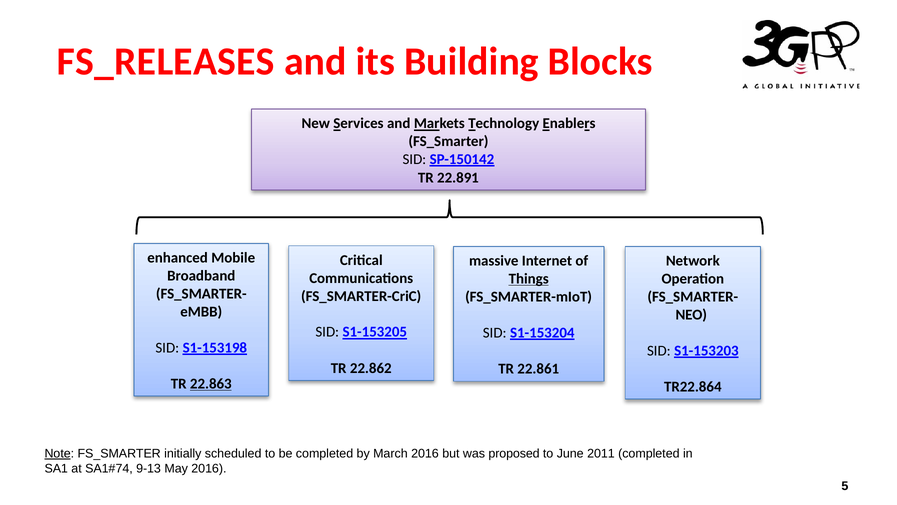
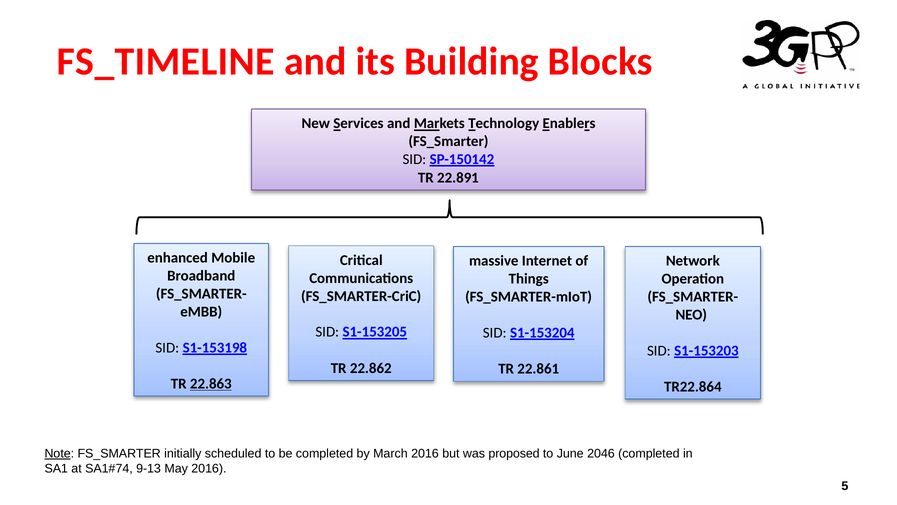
FS_RELEASES: FS_RELEASES -> FS_TIMELINE (166, 62)
Things underline: present -> none (529, 279)
2011: 2011 -> 2046 (601, 453)
